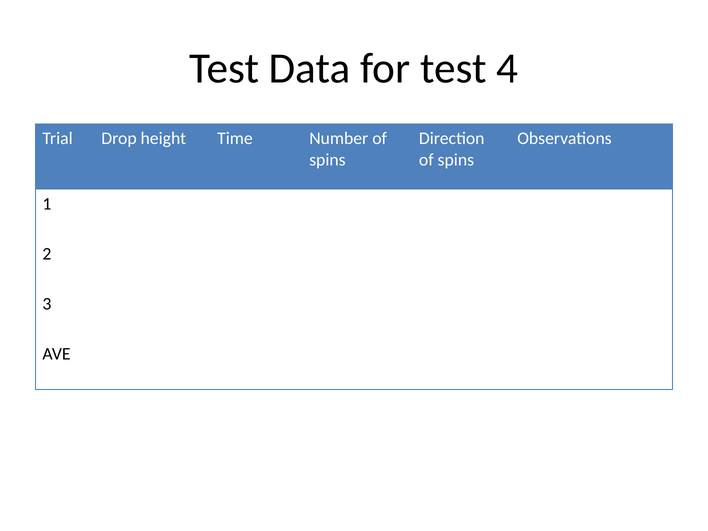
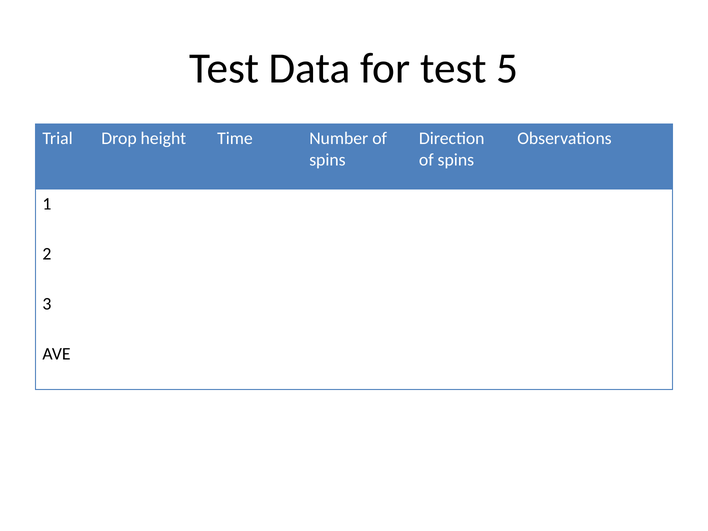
4: 4 -> 5 (507, 69)
